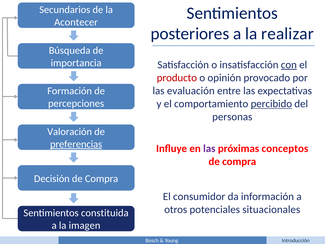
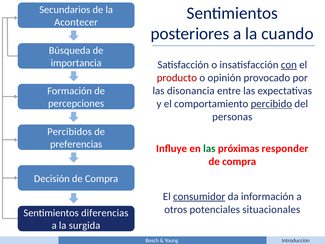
realizar: realizar -> cuando (288, 34)
evaluación: evaluación -> disonancia (191, 91)
Valoración: Valoración -> Percibidos (70, 132)
preferencias underline: present -> none (76, 144)
las colour: purple -> green (209, 148)
conceptos: conceptos -> responder (285, 148)
consumidor underline: none -> present (199, 196)
constituida: constituida -> diferencias (105, 213)
imagen: imagen -> surgida (85, 225)
